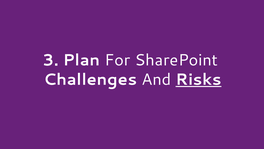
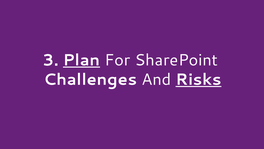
Plan underline: none -> present (81, 60)
